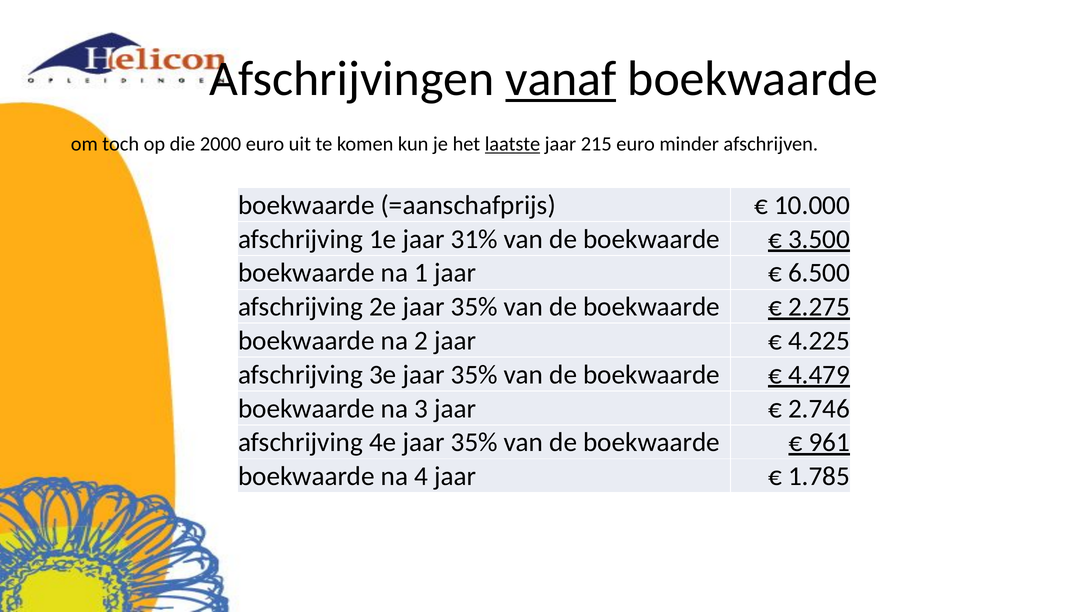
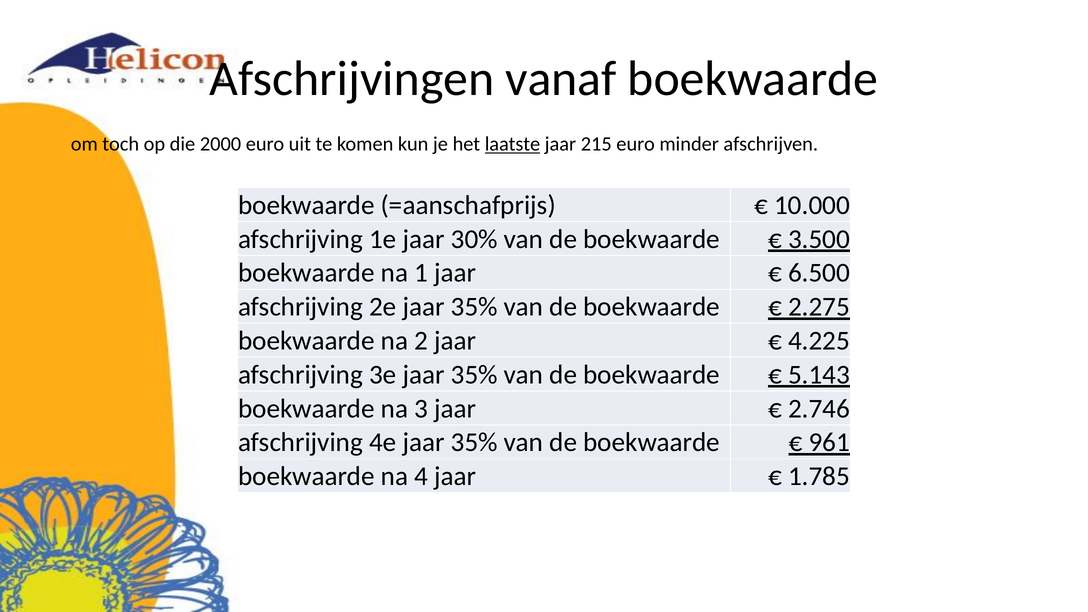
vanaf underline: present -> none (561, 79)
31%: 31% -> 30% (474, 239)
4.479: 4.479 -> 5.143 (819, 375)
